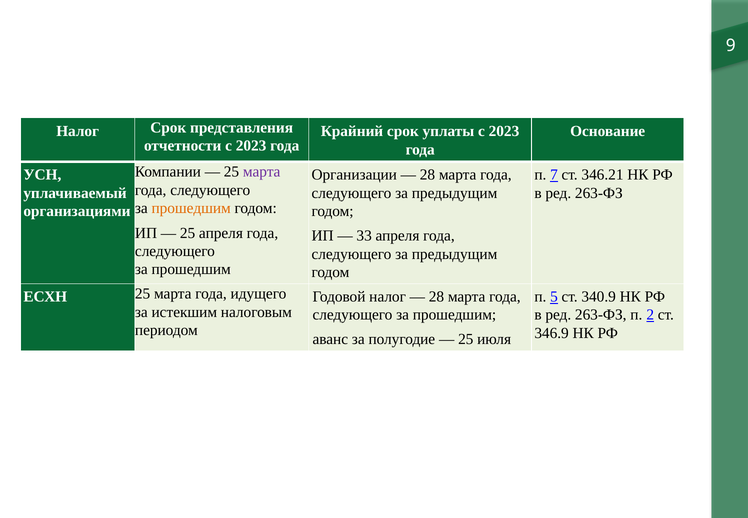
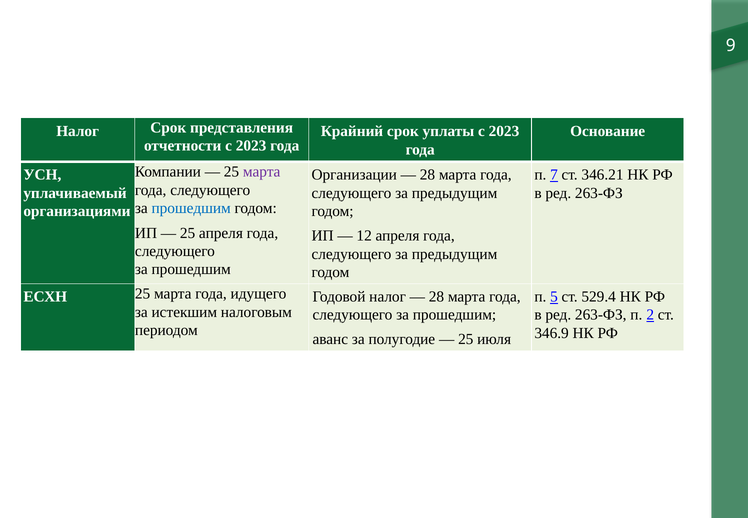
прошедшим colour: orange -> blue (191, 208)
33: 33 -> 12 (364, 236)
340.9: 340.9 -> 529.4 (599, 296)
